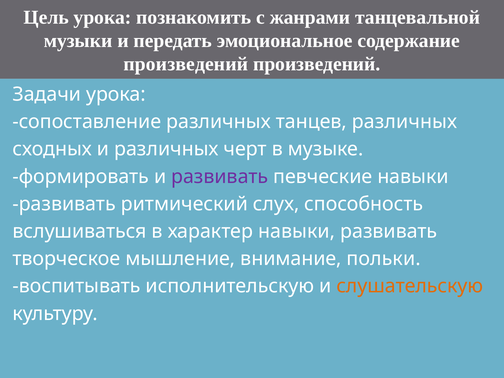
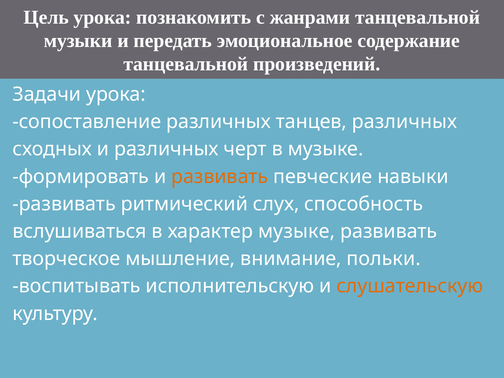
произведений: произведений -> танцевальной (186, 64)
развивать colour: purple -> orange (220, 177)
характер навыки: навыки -> музыке (297, 231)
